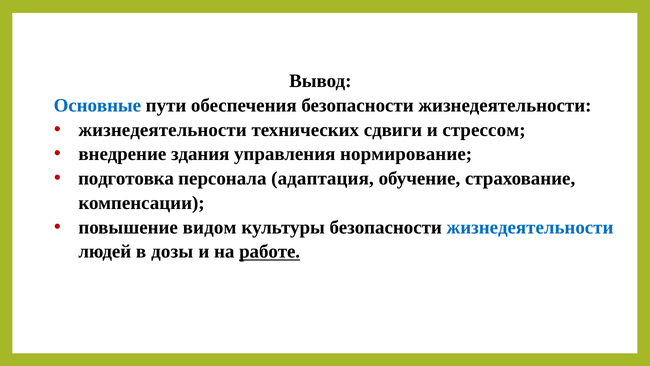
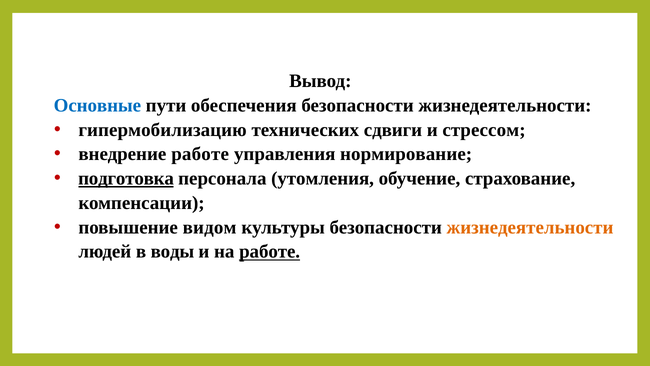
жизнедеятельности: жизнедеятельности -> гипермобилизацию (163, 130)
внедрение здания: здания -> работе (200, 154)
подготовка underline: none -> present (126, 178)
адаптация: адаптация -> утомления (323, 178)
жизнедеятельности colour: blue -> orange (530, 227)
дозы: дозы -> воды (172, 251)
